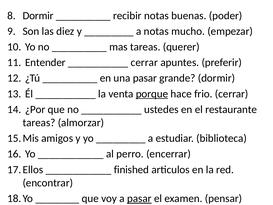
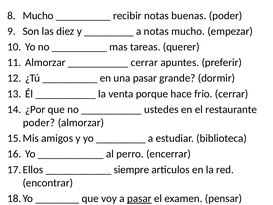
Dormir: Dormir -> Mucho (38, 16)
Entender: Entender -> Almorzar (45, 62)
porque underline: present -> none (152, 94)
tareas: tareas -> poder (39, 123)
finished: finished -> siempre (131, 169)
